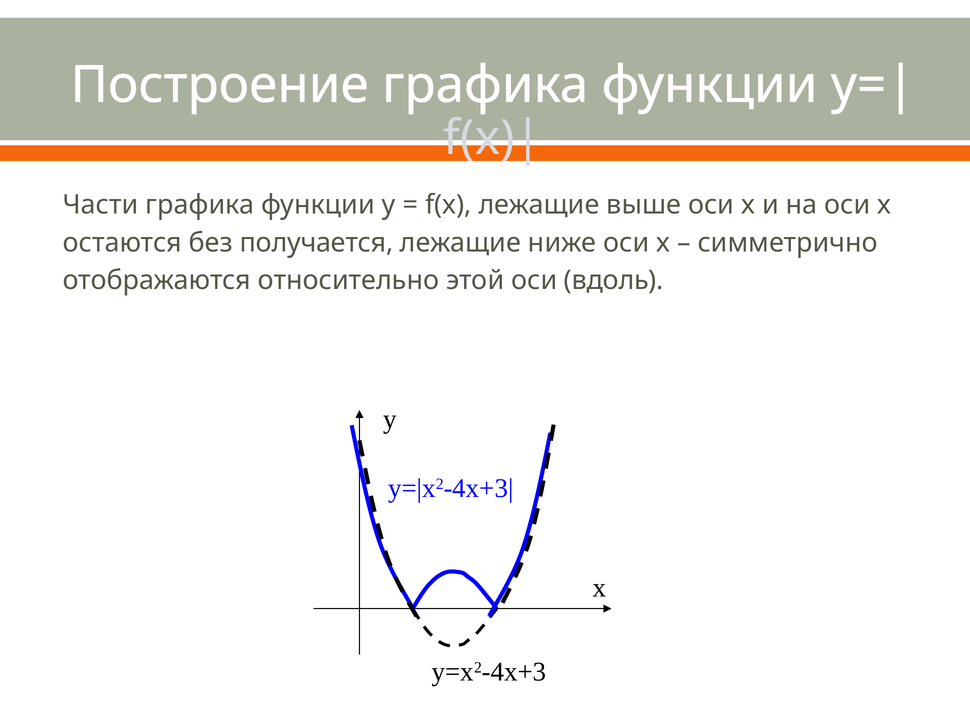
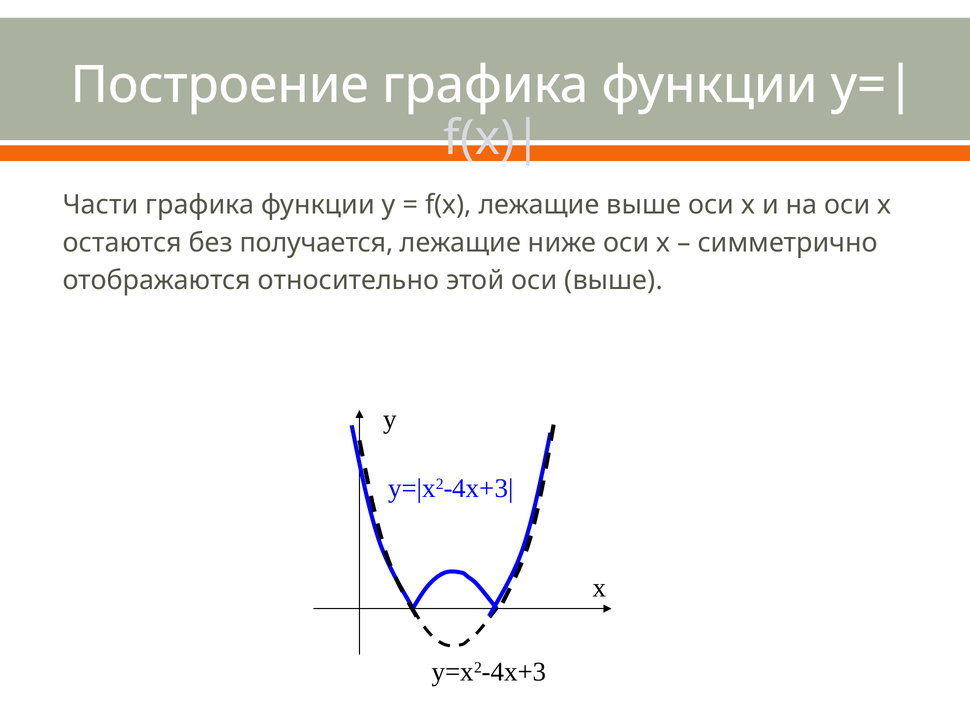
оси вдоль: вдоль -> выше (614, 280)
